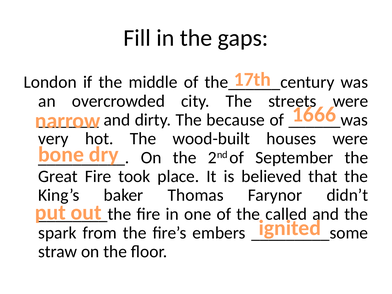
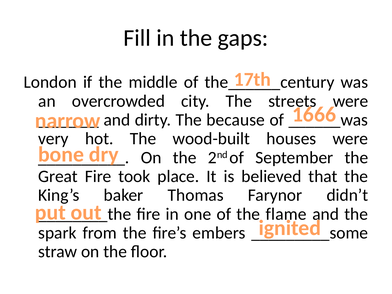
called: called -> flame (286, 214)
